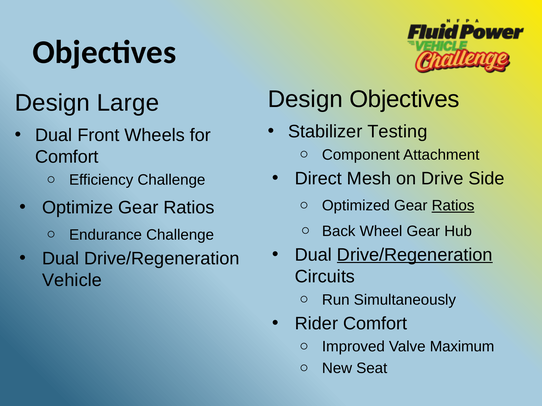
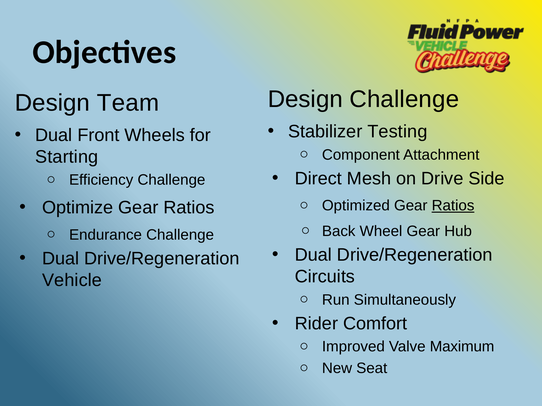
Design Objectives: Objectives -> Challenge (404, 99)
Large: Large -> Team (128, 103)
Comfort: Comfort -> Starting (67, 157)
Drive/Regeneration underline: present -> none (415, 255)
